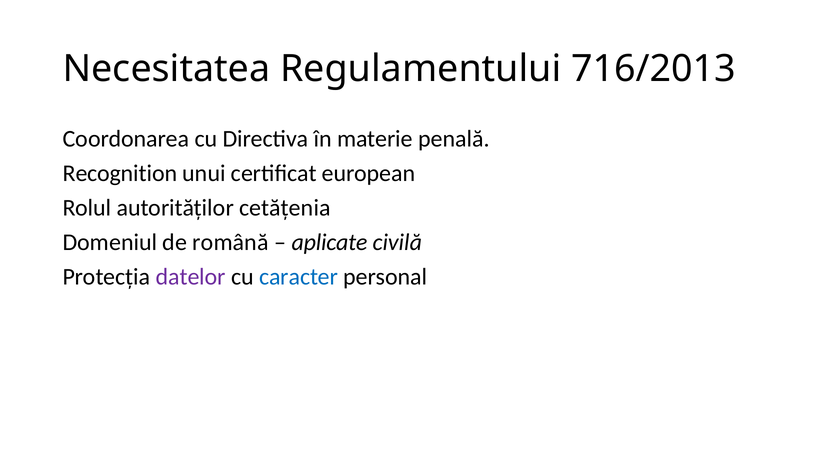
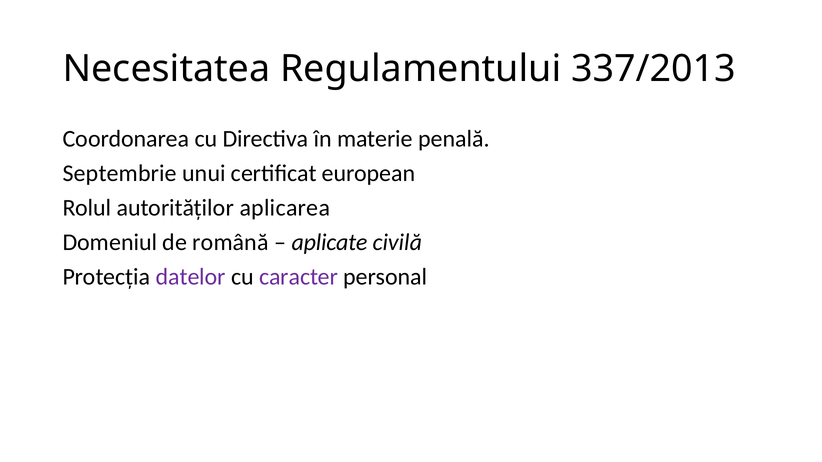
716/2013: 716/2013 -> 337/2013 (653, 69)
Recognition: Recognition -> Septembrie (120, 173)
cetățenia: cetățenia -> aplicarea (285, 208)
caracter colour: blue -> purple (299, 277)
